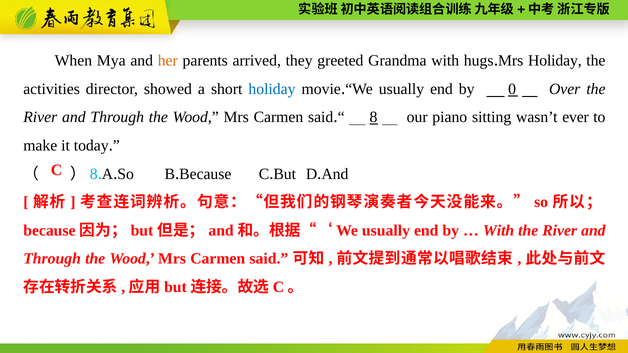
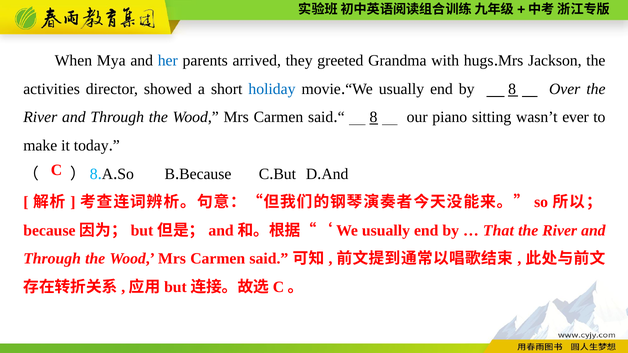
her colour: orange -> blue (168, 61)
Mrs Holiday: Holiday -> Jackson (555, 61)
by 0: 0 -> 8 (512, 89)
With: With -> That (498, 231)
